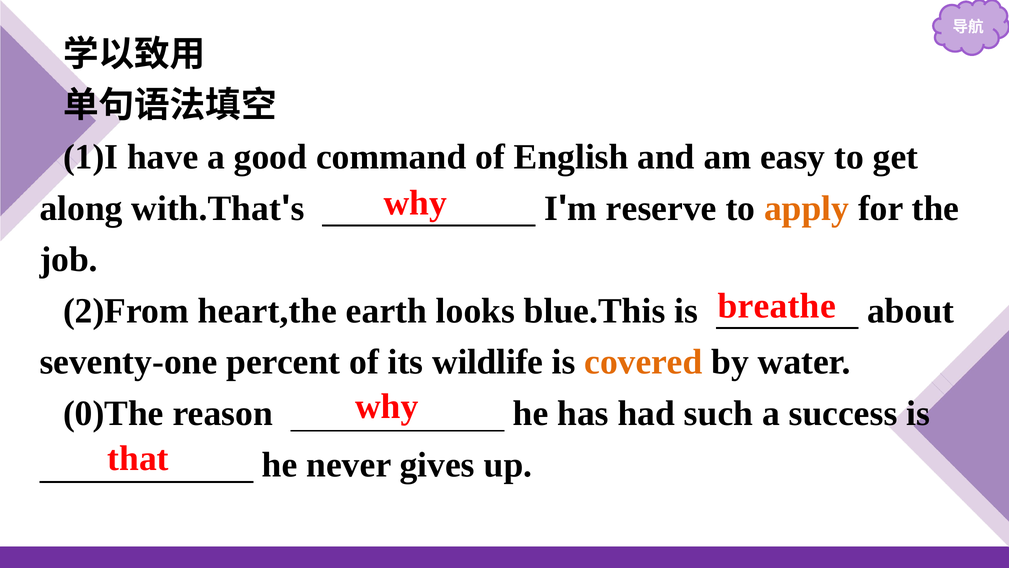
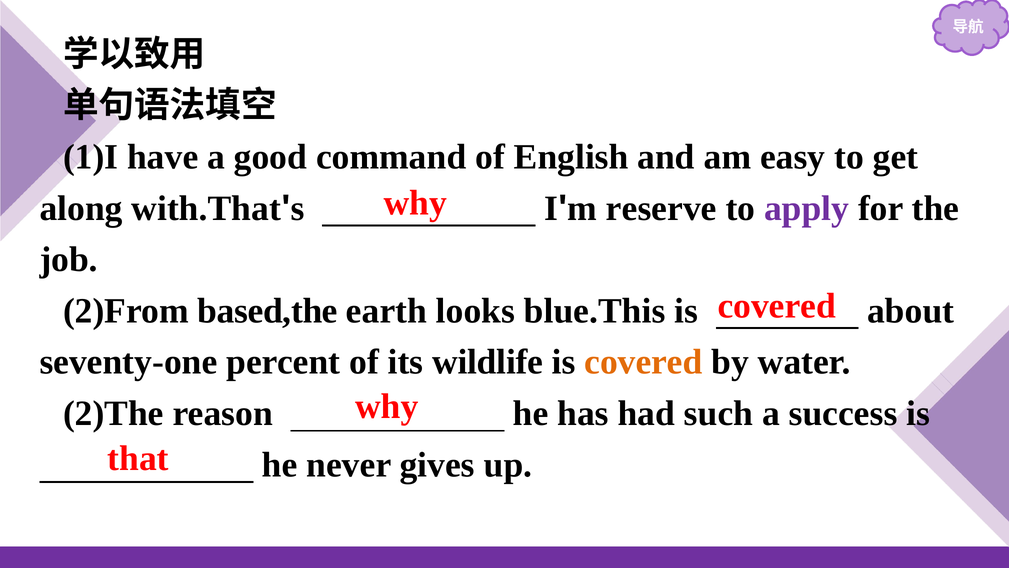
apply colour: orange -> purple (807, 208)
breathe: breathe -> covered (777, 305)
heart,the: heart,the -> based,the (268, 311)
0)The: 0)The -> 2)The (113, 413)
